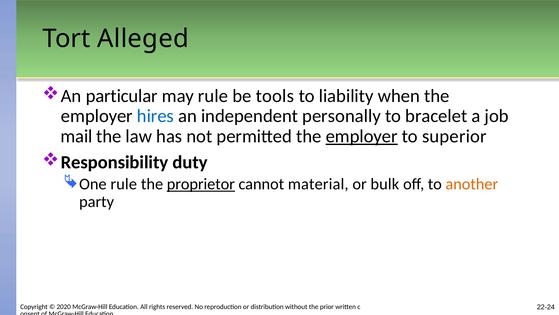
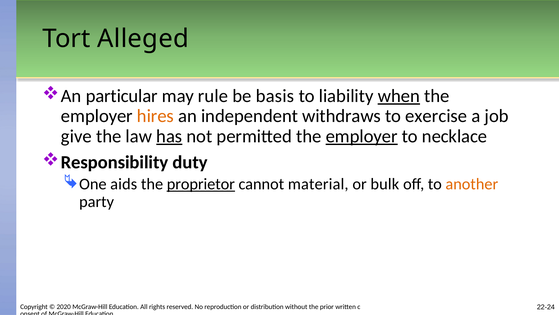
tools: tools -> basis (275, 96)
when underline: none -> present (399, 96)
hires colour: blue -> orange (155, 116)
personally: personally -> withdraws (342, 116)
bracelet: bracelet -> exercise (436, 116)
mail: mail -> give (76, 136)
has underline: none -> present (169, 136)
superior: superior -> necklace (455, 136)
One rule: rule -> aids (124, 184)
